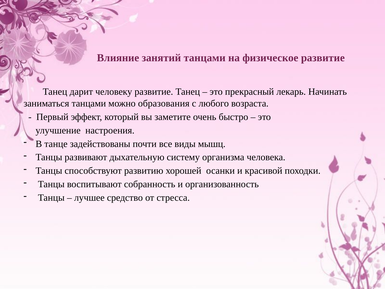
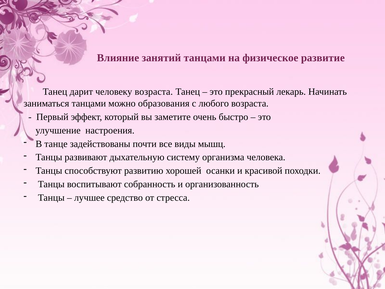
человеку развитие: развитие -> возраста (154, 92)
